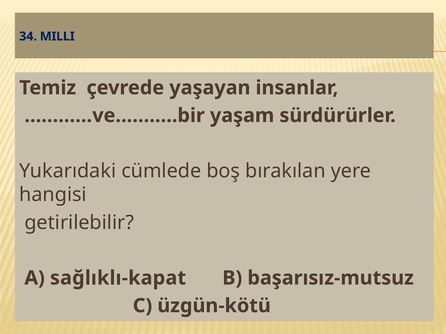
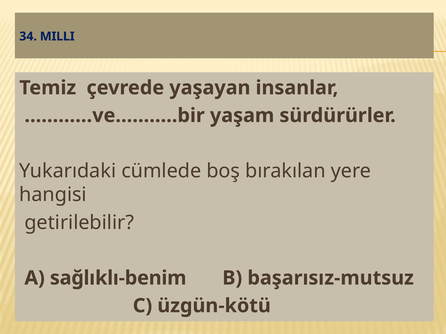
sağlıklı-kapat: sağlıklı-kapat -> sağlıklı-benim (118, 278)
